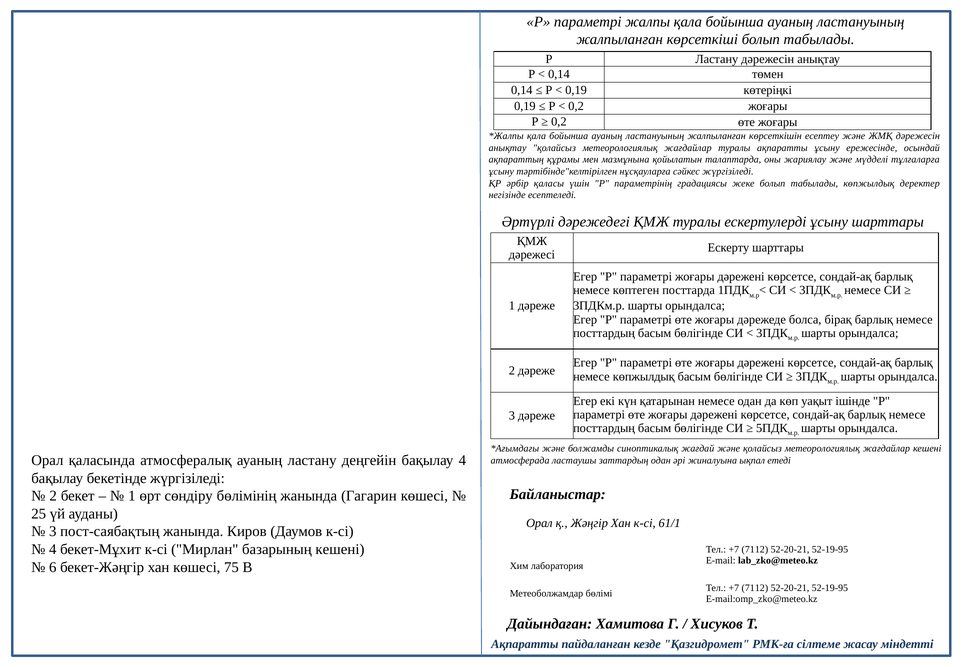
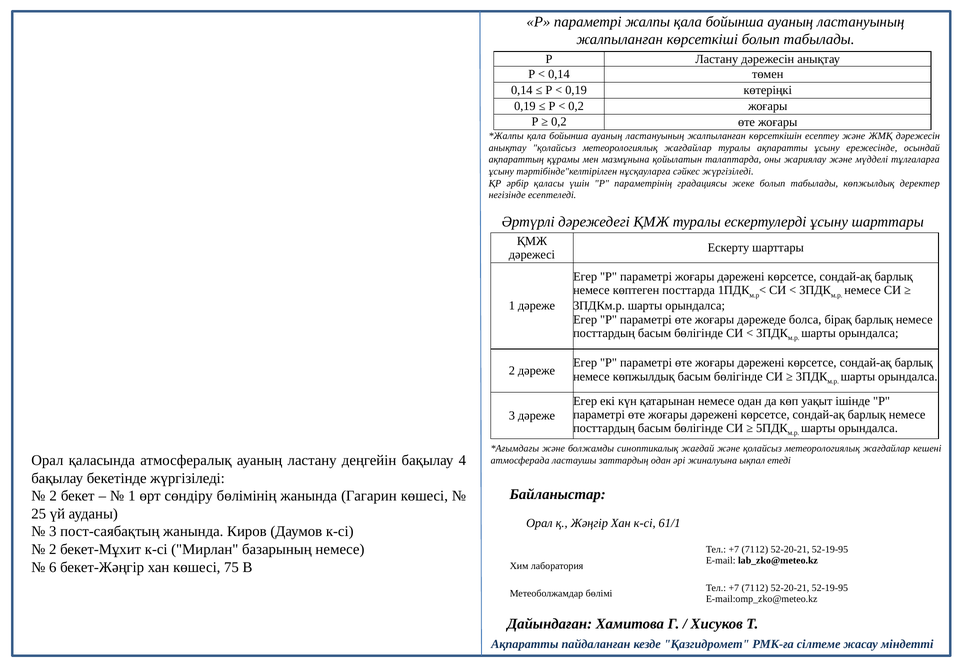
4: 4 -> 2 (53, 549)
базарының кешені: кешені -> немесе (340, 549)
